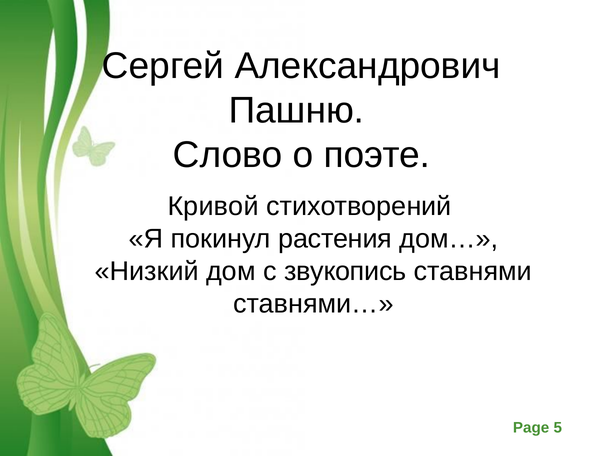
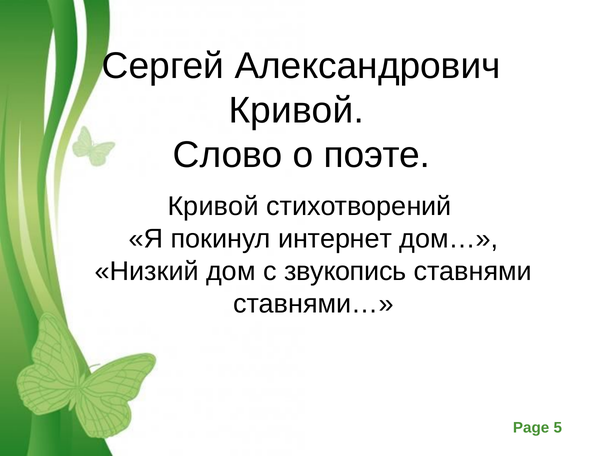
Пашню: Пашню -> Кривой (296, 110)
растения: растения -> интернет (335, 239)
